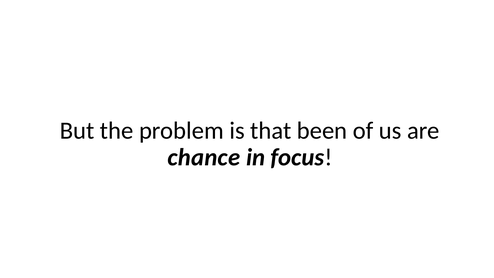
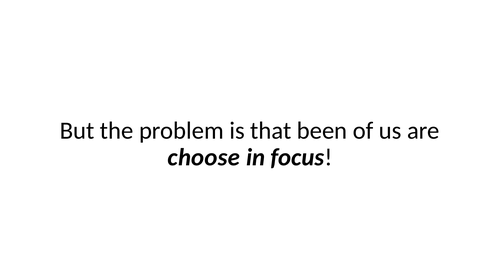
chance: chance -> choose (204, 157)
